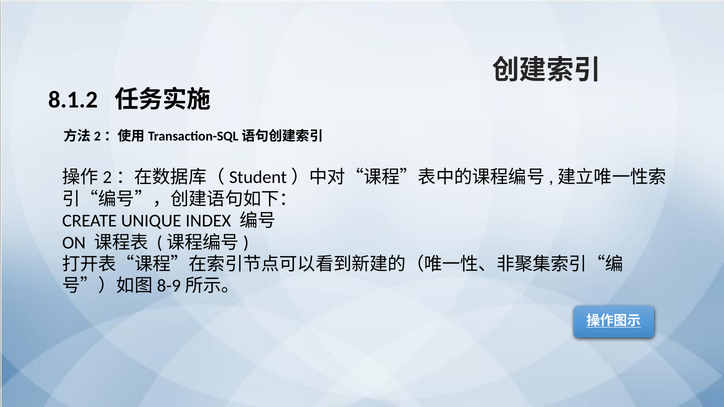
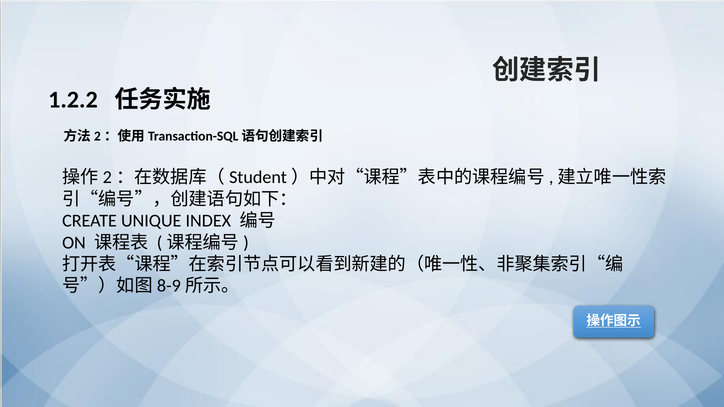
8.1.2: 8.1.2 -> 1.2.2 (73, 100)
